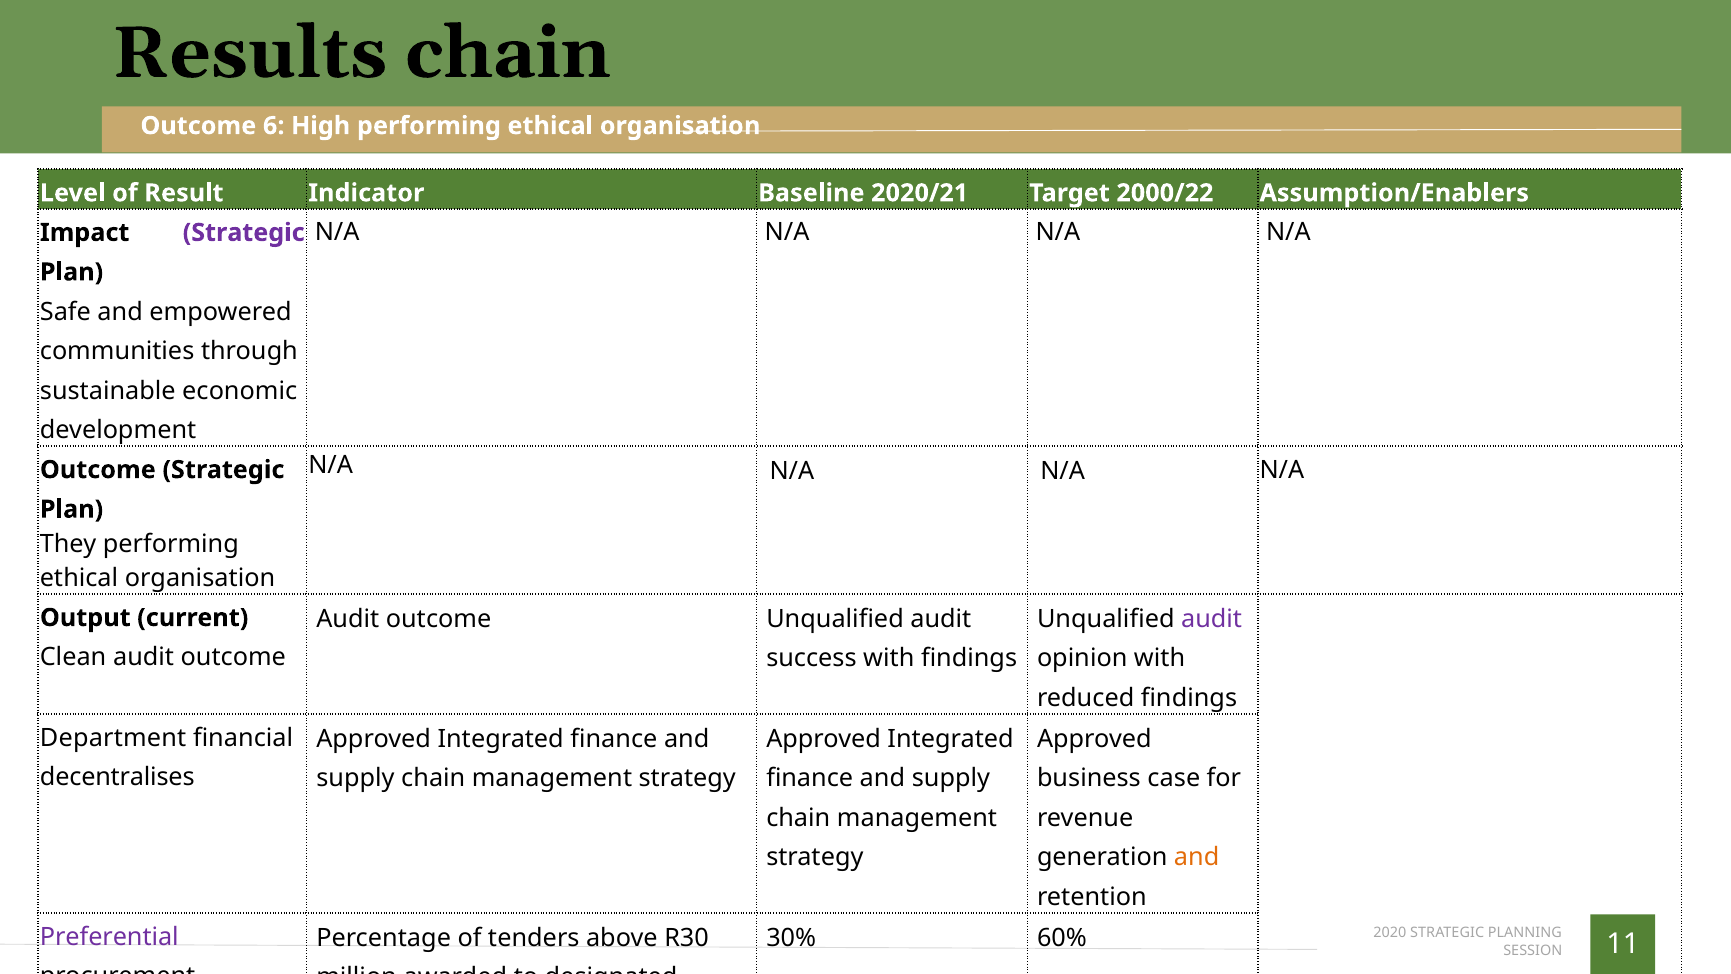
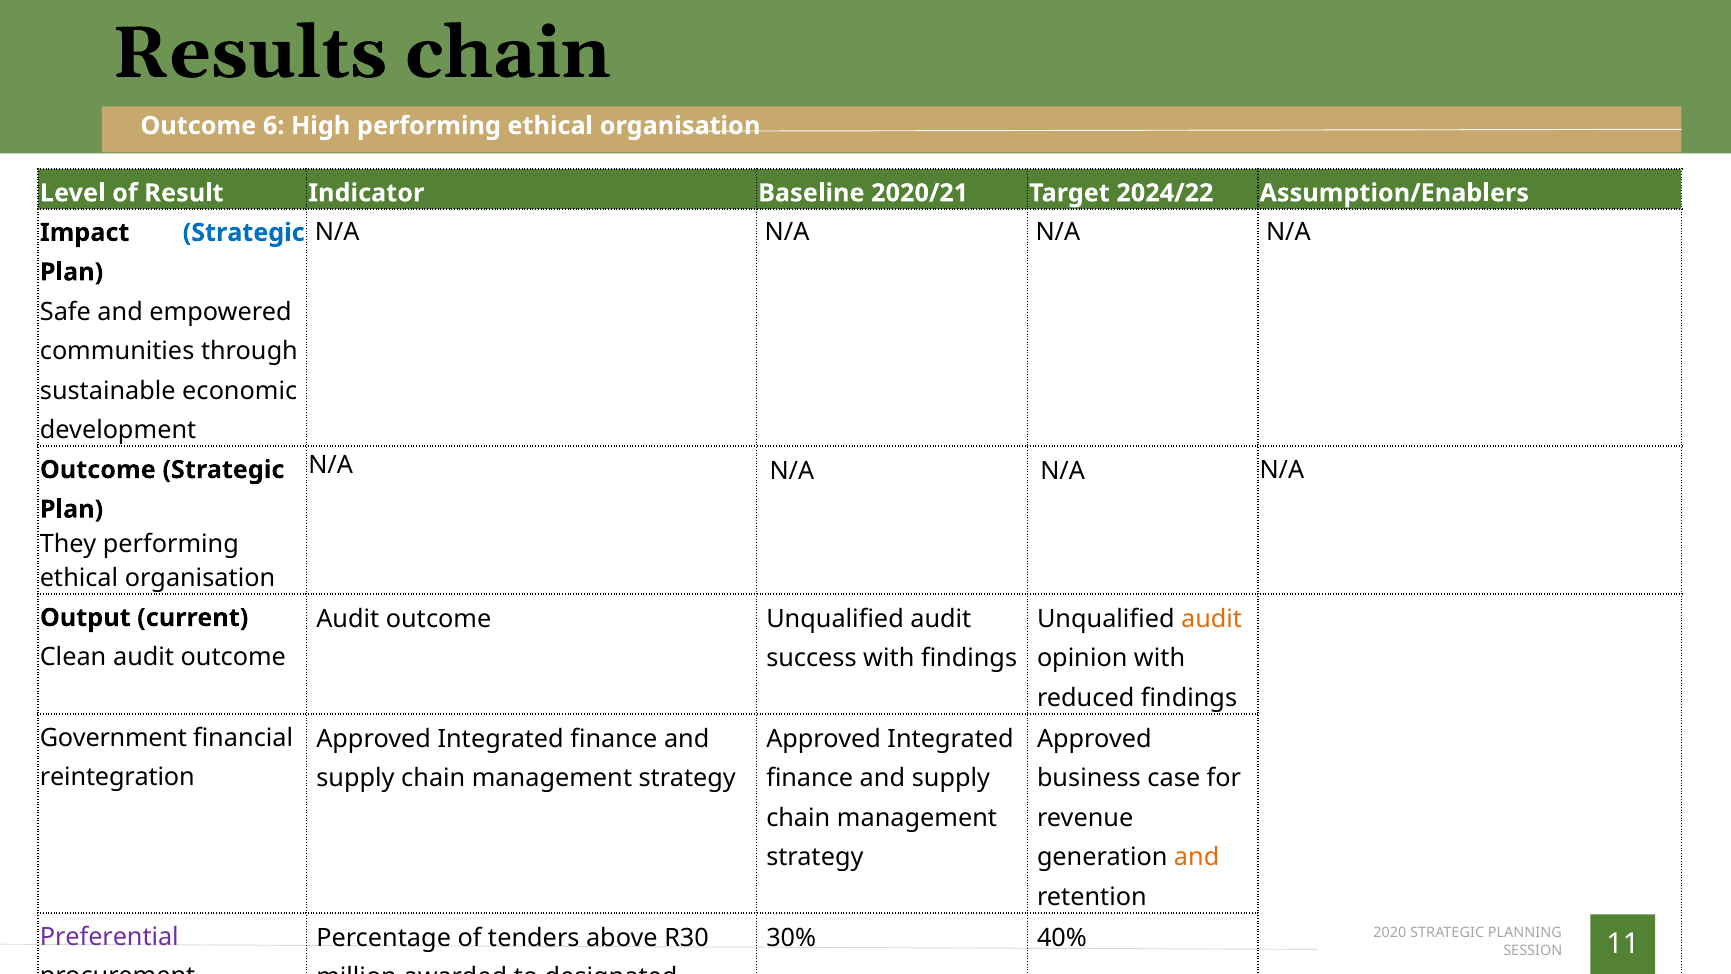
2000/22: 2000/22 -> 2024/22 (1165, 193)
Strategic colour: purple -> blue (244, 233)
audit colour: purple -> orange (1212, 619)
Department: Department -> Government (113, 737)
decentralises: decentralises -> reintegration (117, 777)
60%: 60% -> 40% (1062, 938)
